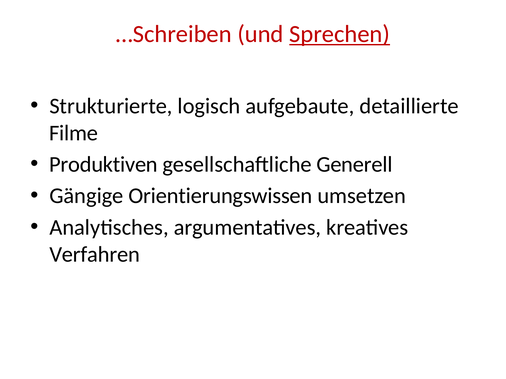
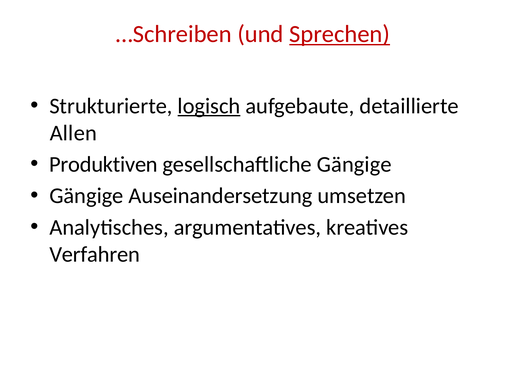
logisch underline: none -> present (209, 106)
Filme: Filme -> Allen (73, 133)
gesellschaftliche Generell: Generell -> Gängige (354, 165)
Orientierungswissen: Orientierungswissen -> Auseinandersetzung (220, 196)
